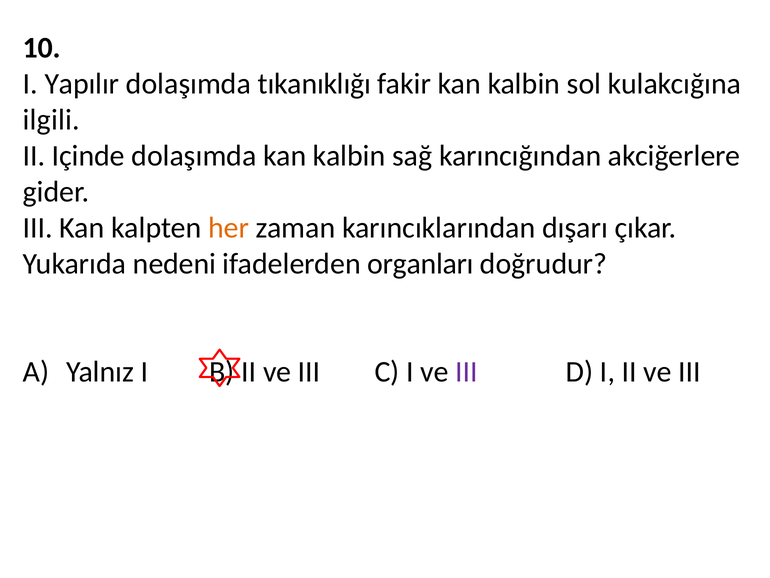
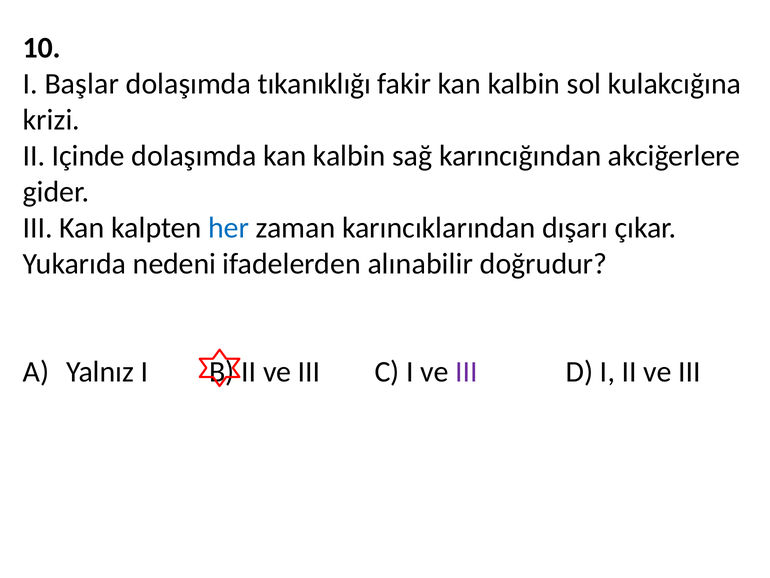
Yapılır: Yapılır -> Başlar (82, 84)
ilgili: ilgili -> krizi (51, 120)
her colour: orange -> blue (229, 228)
organları: organları -> alınabilir (420, 264)
